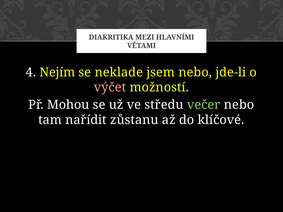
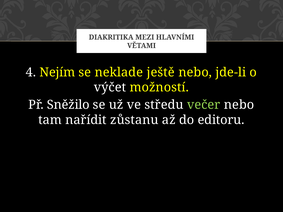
jsem: jsem -> ještě (161, 72)
výčet colour: pink -> white (110, 88)
Mohou: Mohou -> Sněžilo (68, 105)
klíčové: klíčové -> editoru (221, 120)
